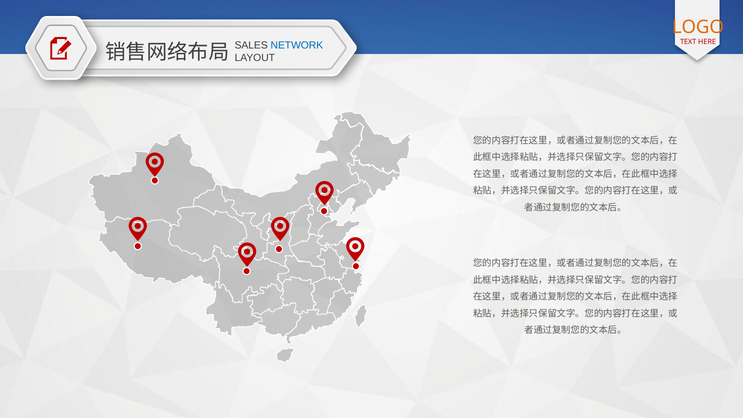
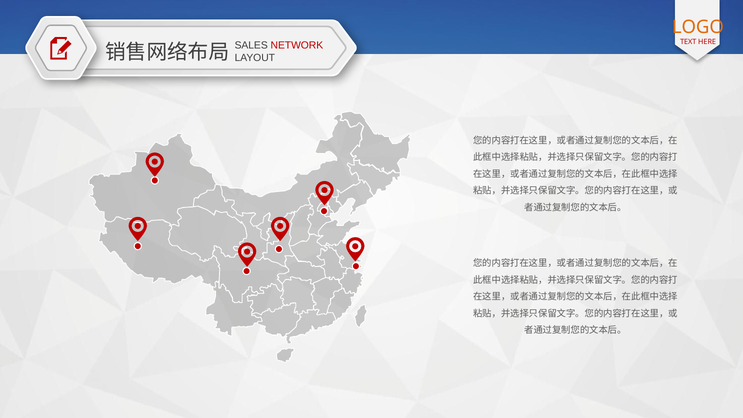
NETWORK colour: blue -> red (297, 45)
